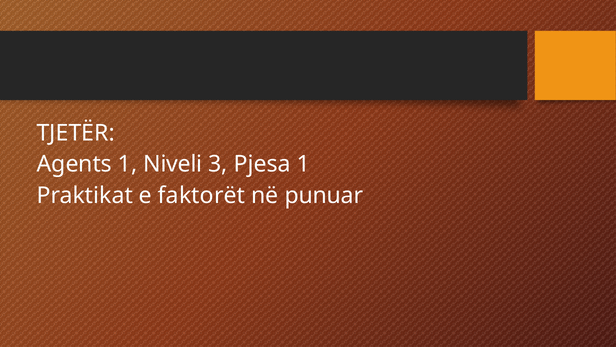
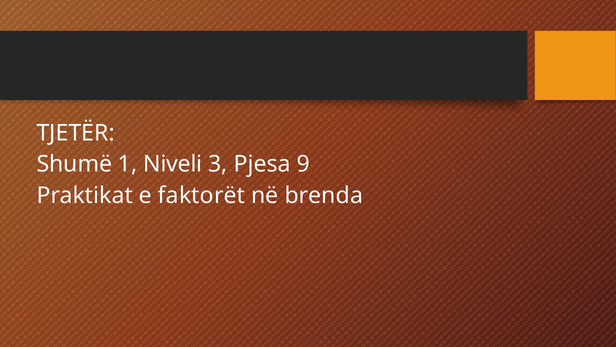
Agents: Agents -> Shumë (74, 164)
Pjesa 1: 1 -> 9 (303, 164)
punuar: punuar -> brenda (324, 195)
